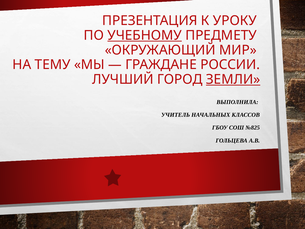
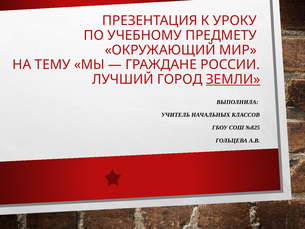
УЧЕБНОМУ underline: present -> none (145, 35)
